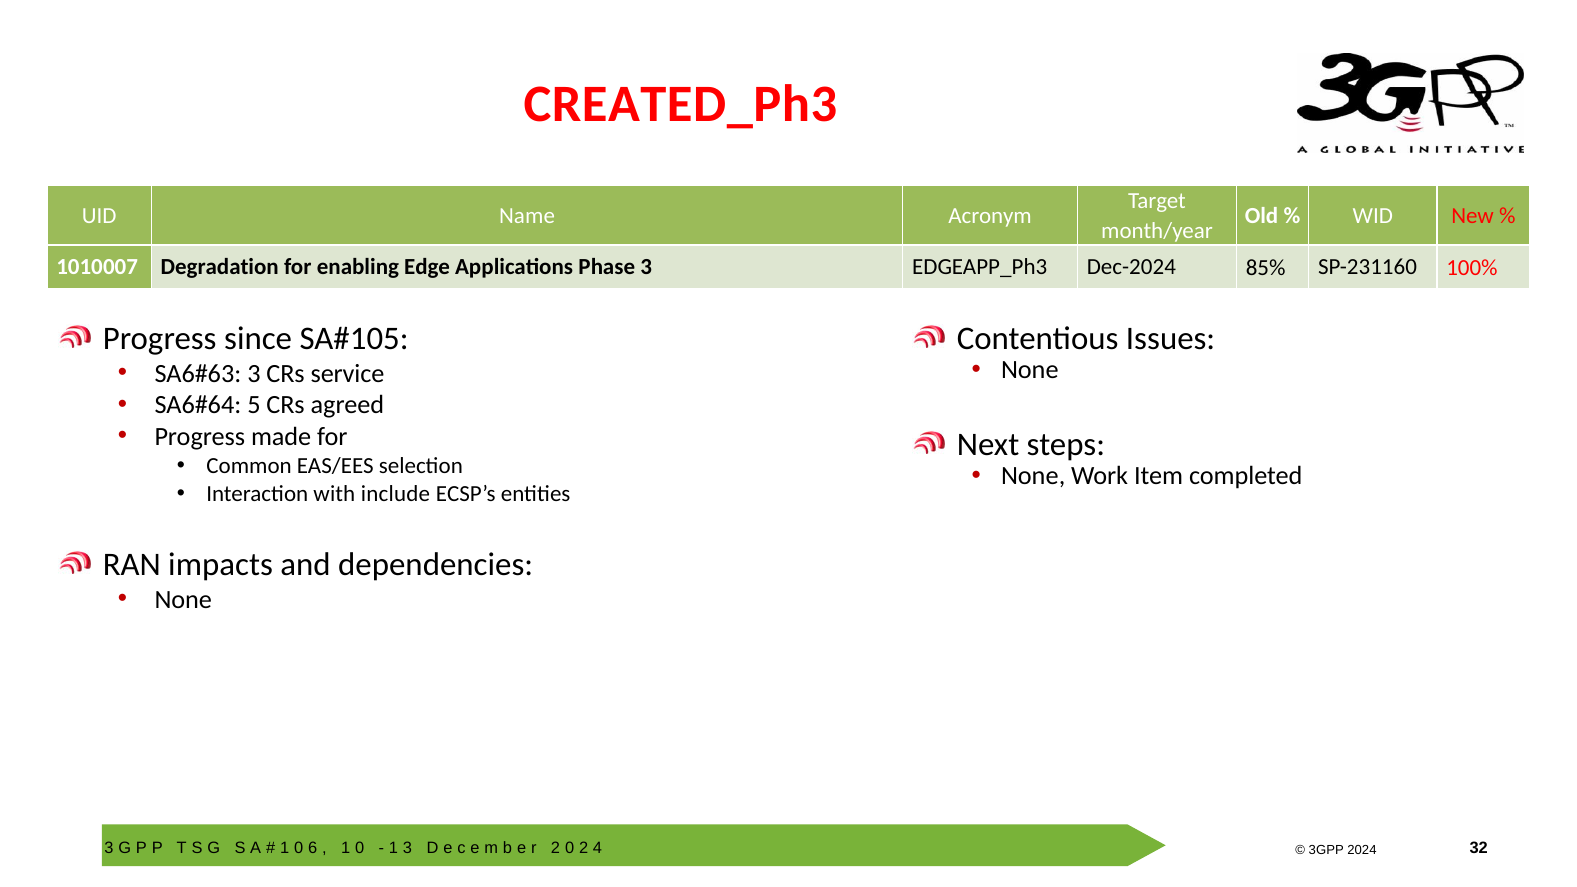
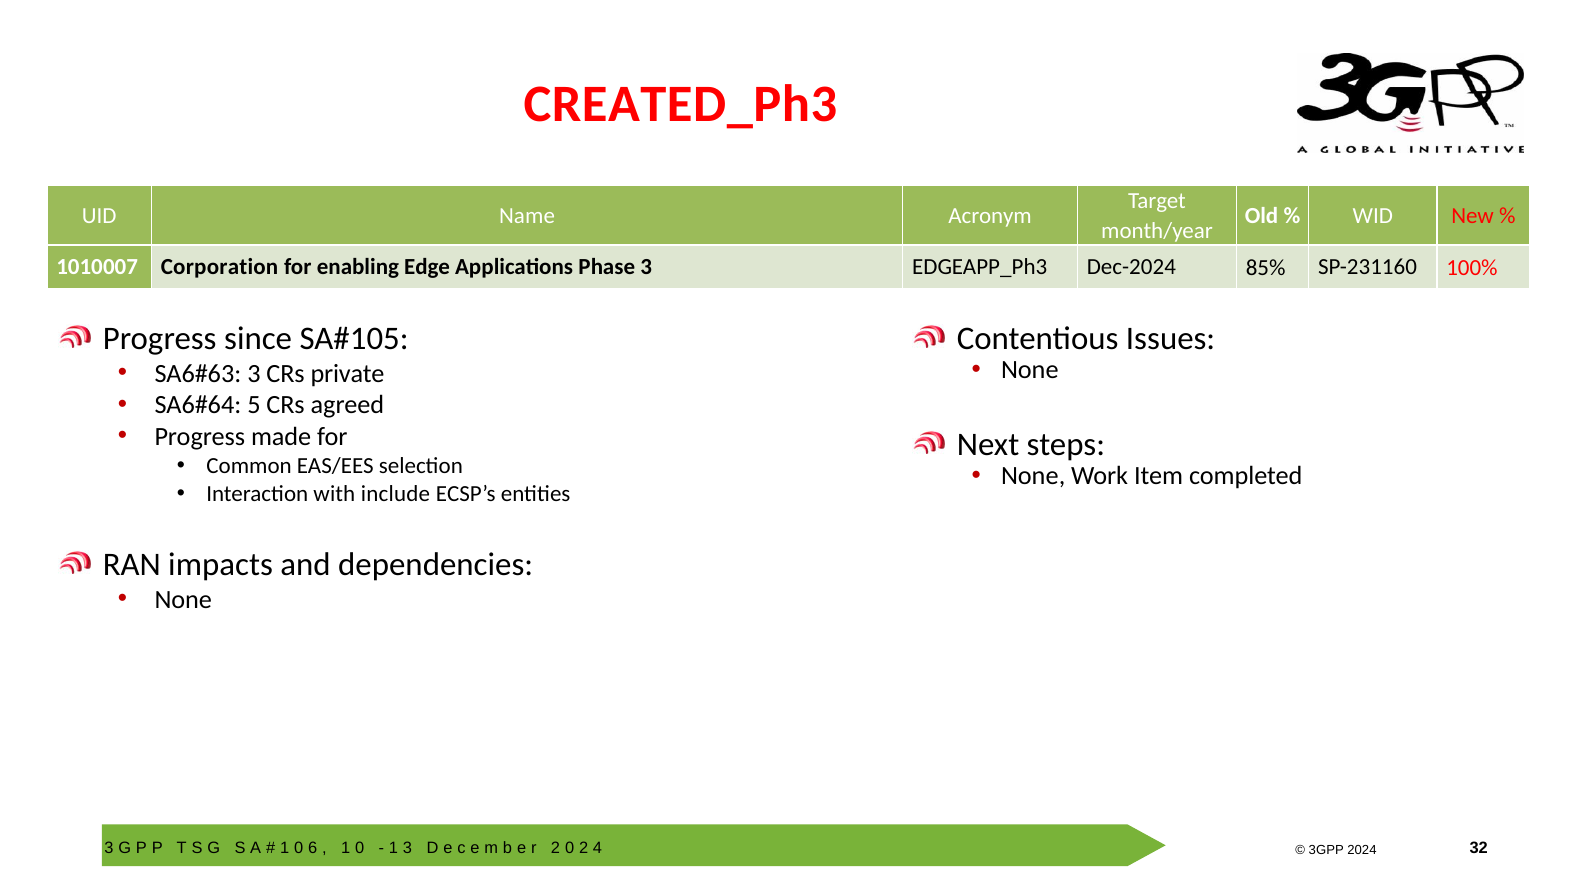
Degradation: Degradation -> Corporation (220, 267)
service: service -> private (348, 374)
